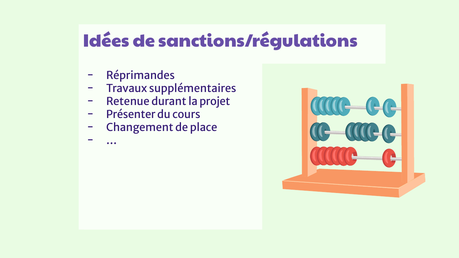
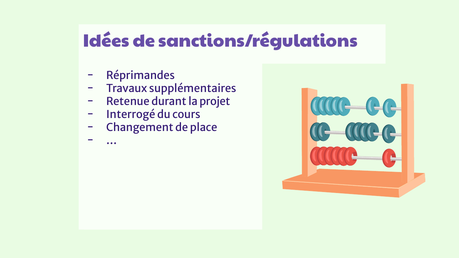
Présenter: Présenter -> Interrogé (131, 115)
